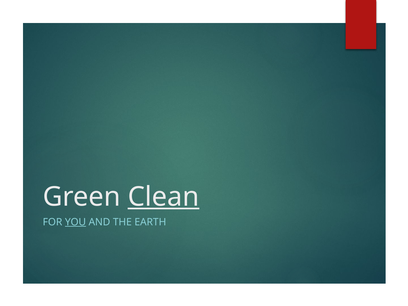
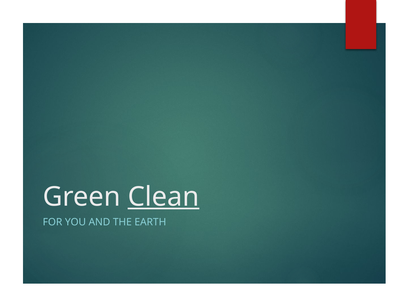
YOU underline: present -> none (75, 222)
